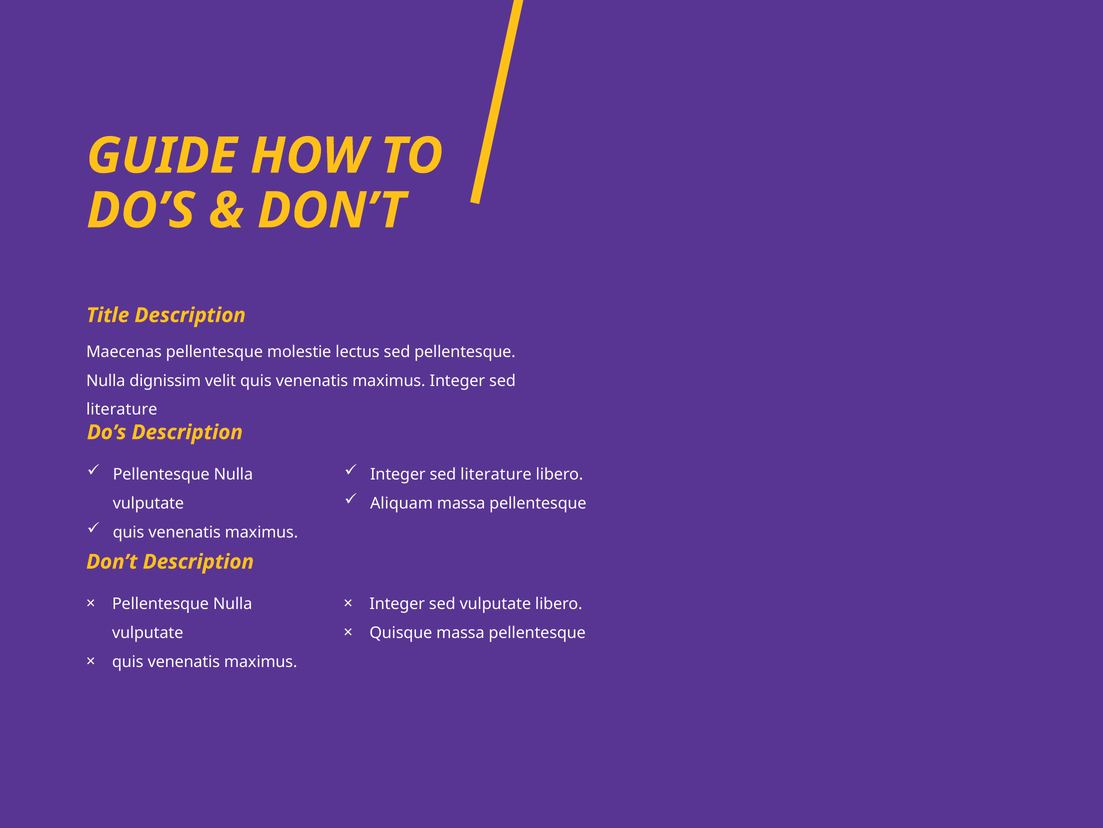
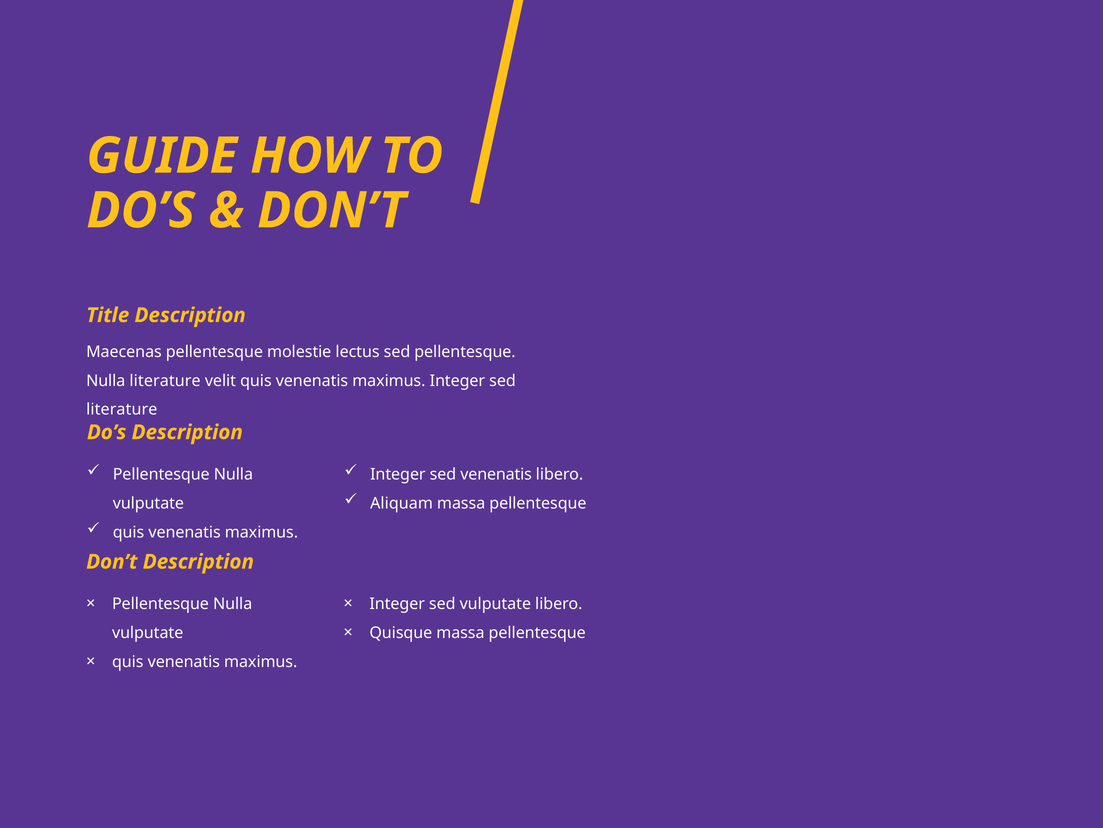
Nulla dignissim: dignissim -> literature (165, 380)
literature: literature -> venenatis (496, 474)
